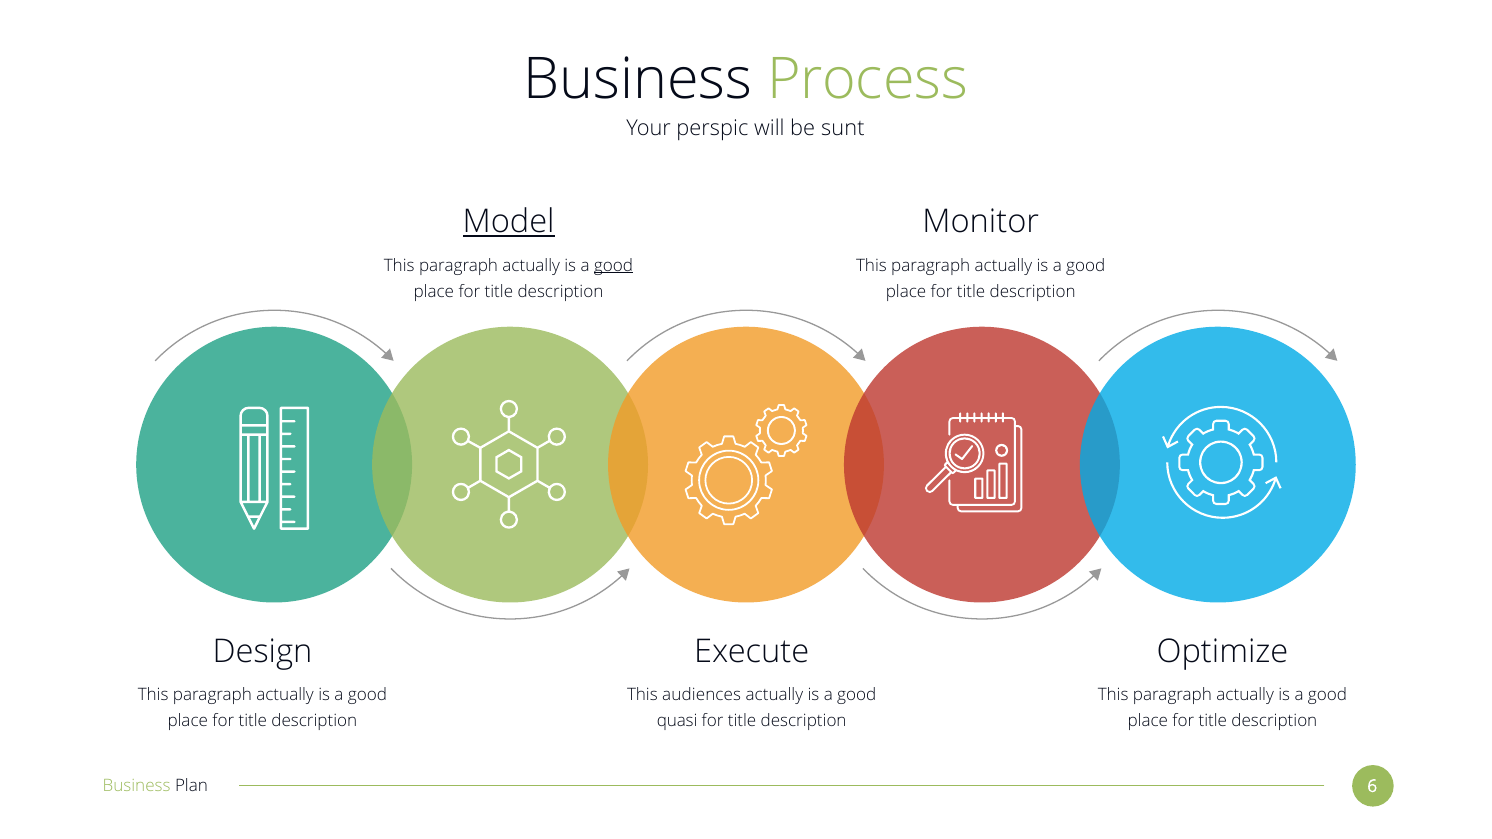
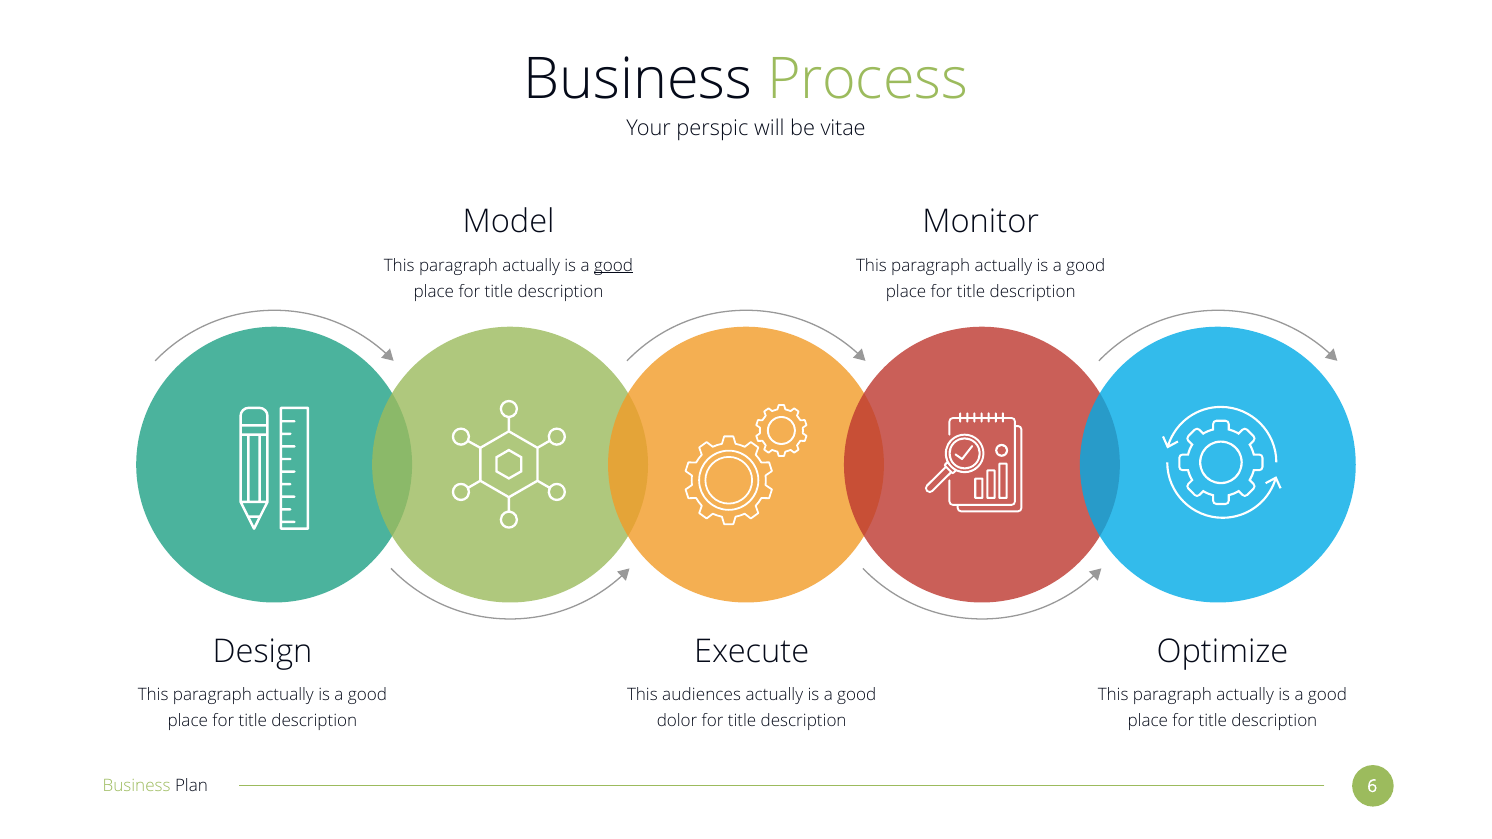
sunt: sunt -> vitae (843, 128)
Model underline: present -> none (509, 222)
quasi: quasi -> dolor (677, 721)
